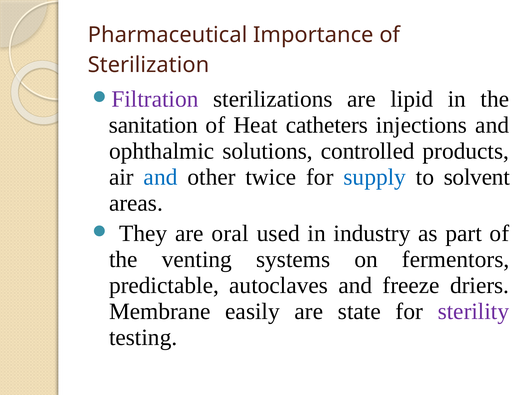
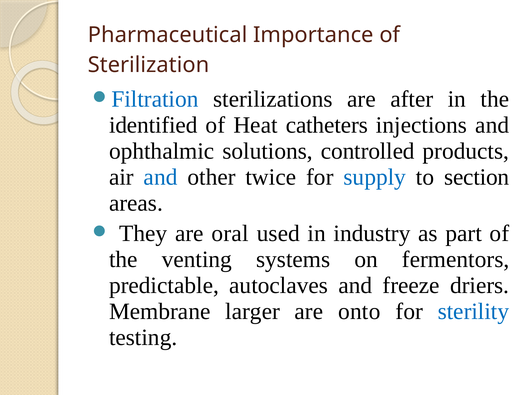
Filtration colour: purple -> blue (155, 99)
lipid: lipid -> after (412, 99)
sanitation: sanitation -> identified (153, 125)
solvent: solvent -> section (477, 177)
easily: easily -> larger (253, 312)
state: state -> onto (359, 312)
sterility colour: purple -> blue (473, 312)
